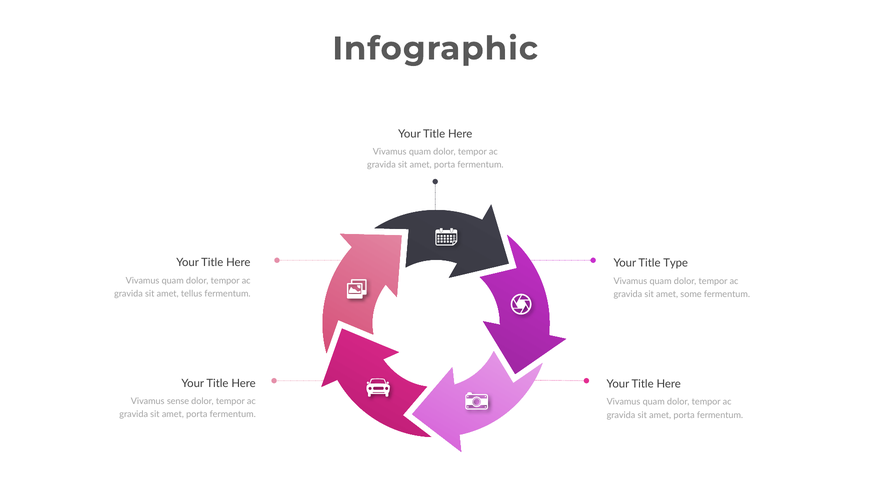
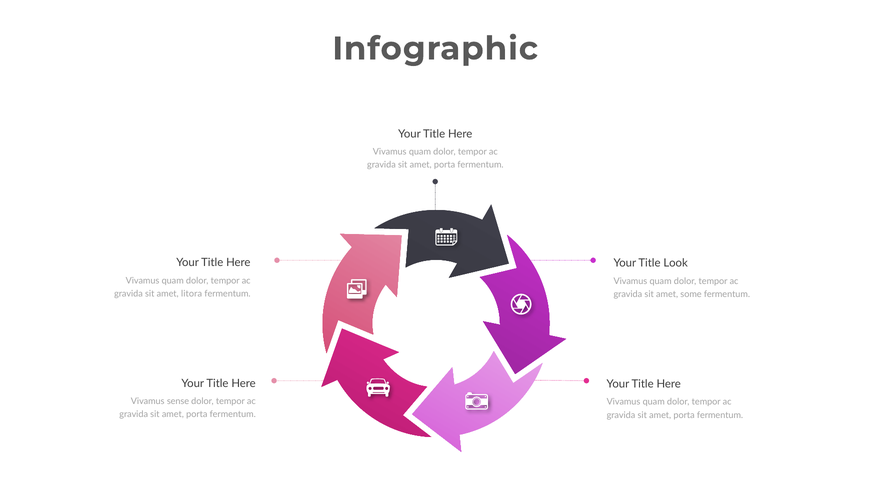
Type: Type -> Look (676, 263)
tellus: tellus -> litora (192, 294)
